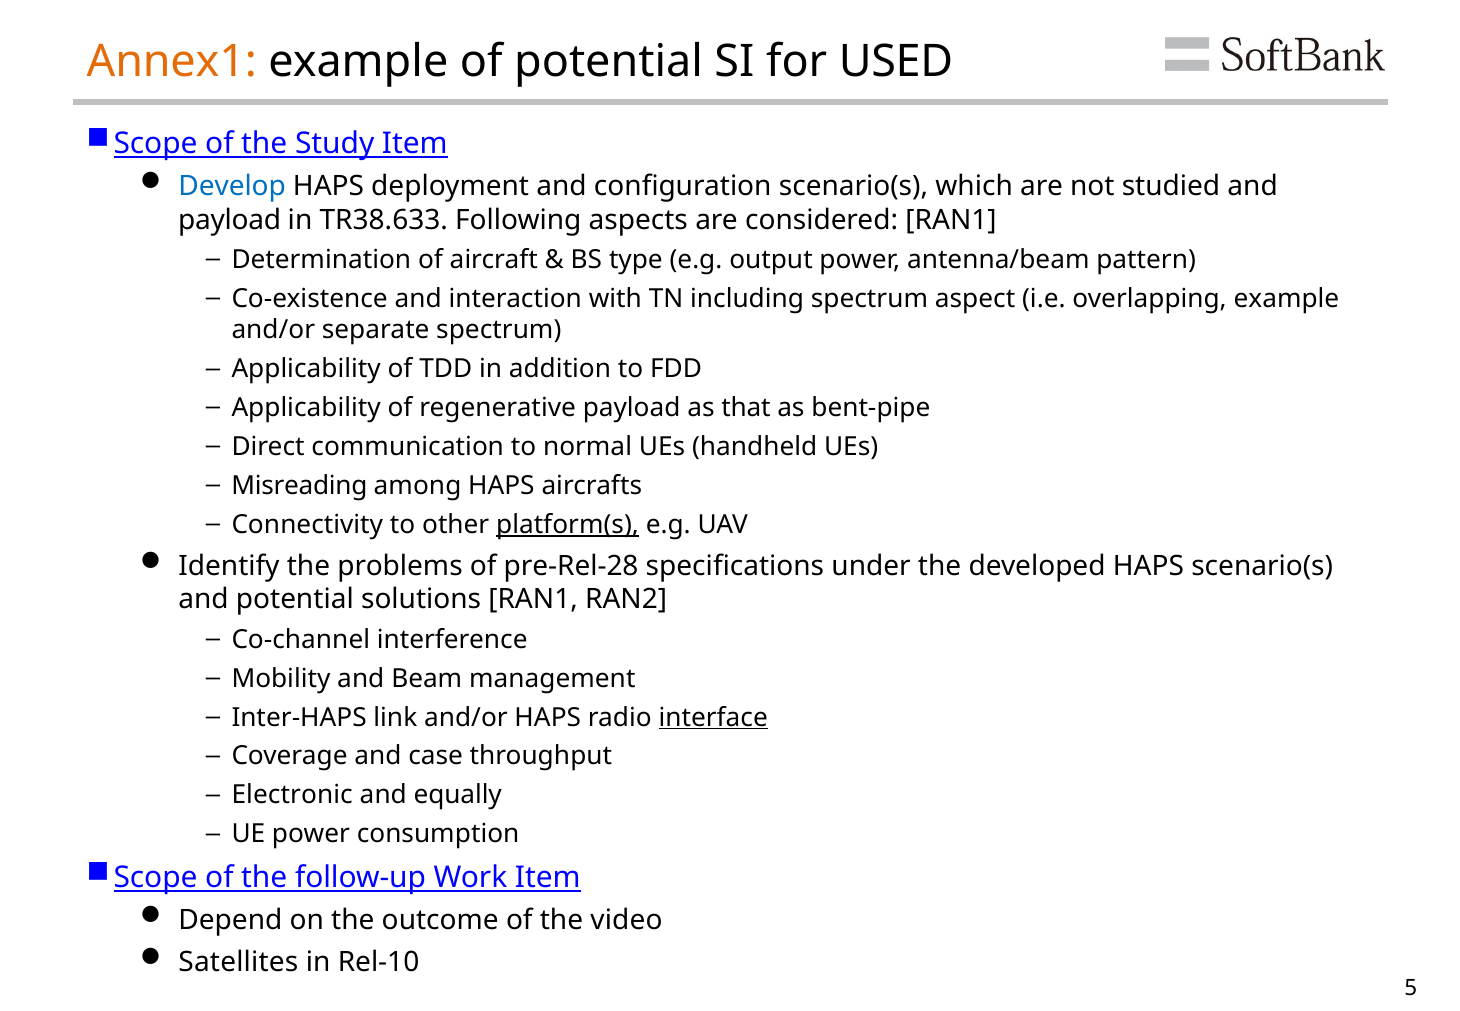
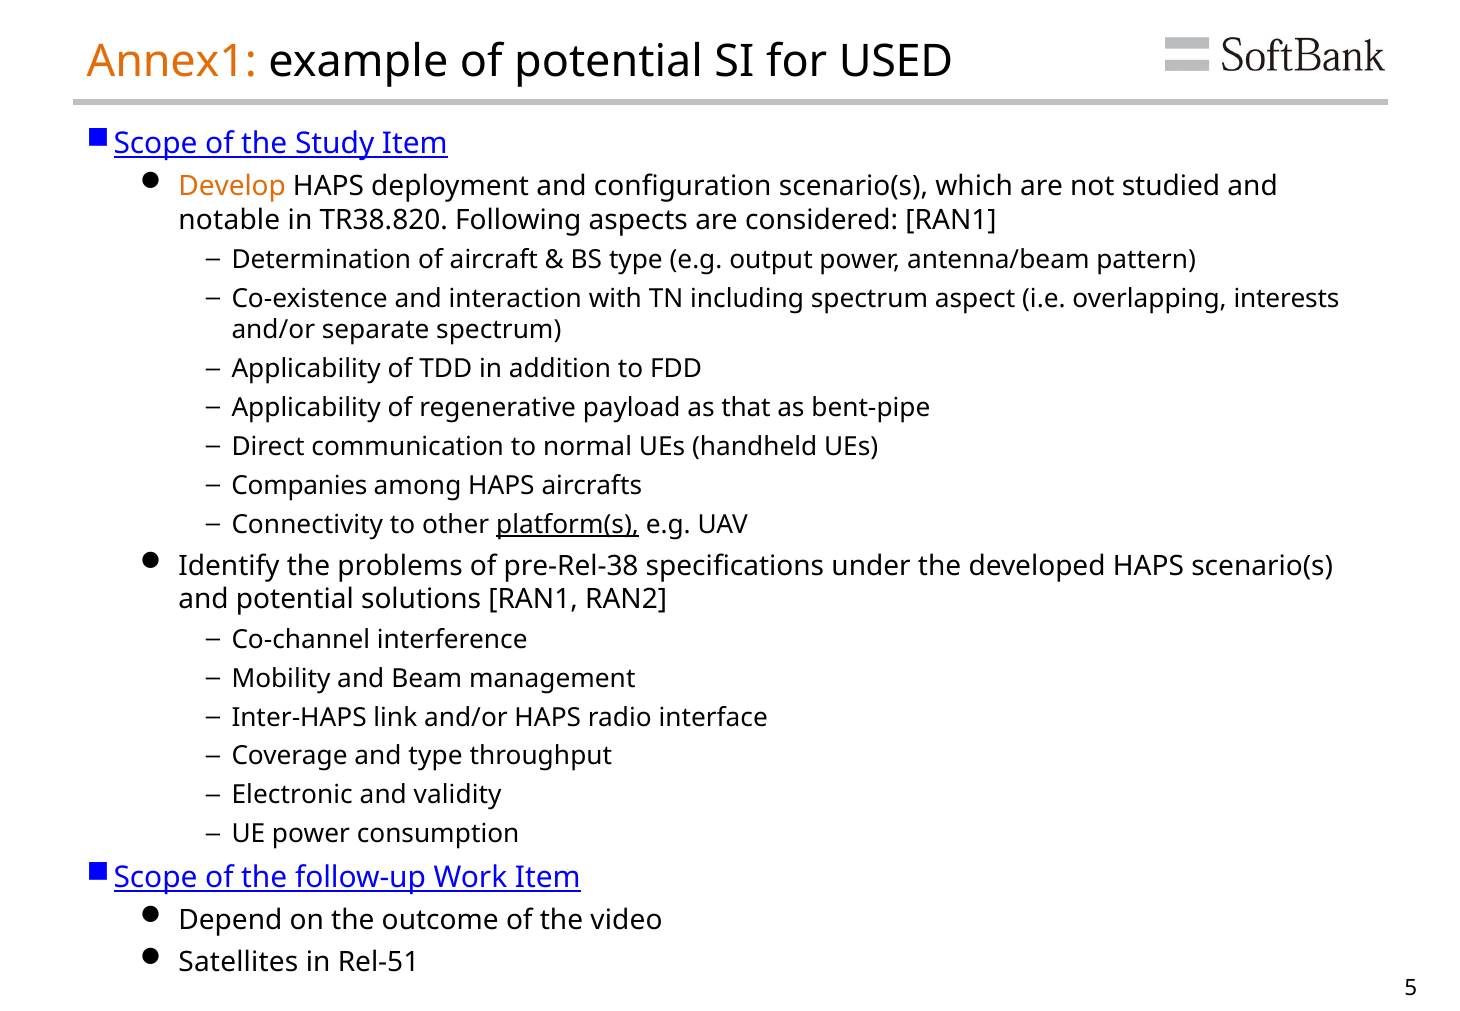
Develop colour: blue -> orange (232, 186)
payload: payload -> notable (229, 220)
TR38.633: TR38.633 -> TR38.820 (384, 220)
overlapping example: example -> interests (1287, 299)
Misreading: Misreading -> Companies (299, 486)
pre-Rel-28: pre-Rel-28 -> pre-Rel-38 (571, 566)
interface underline: present -> none (713, 717)
and case: case -> type (436, 756)
equally: equally -> validity (458, 795)
Rel-10: Rel-10 -> Rel-51 (379, 962)
